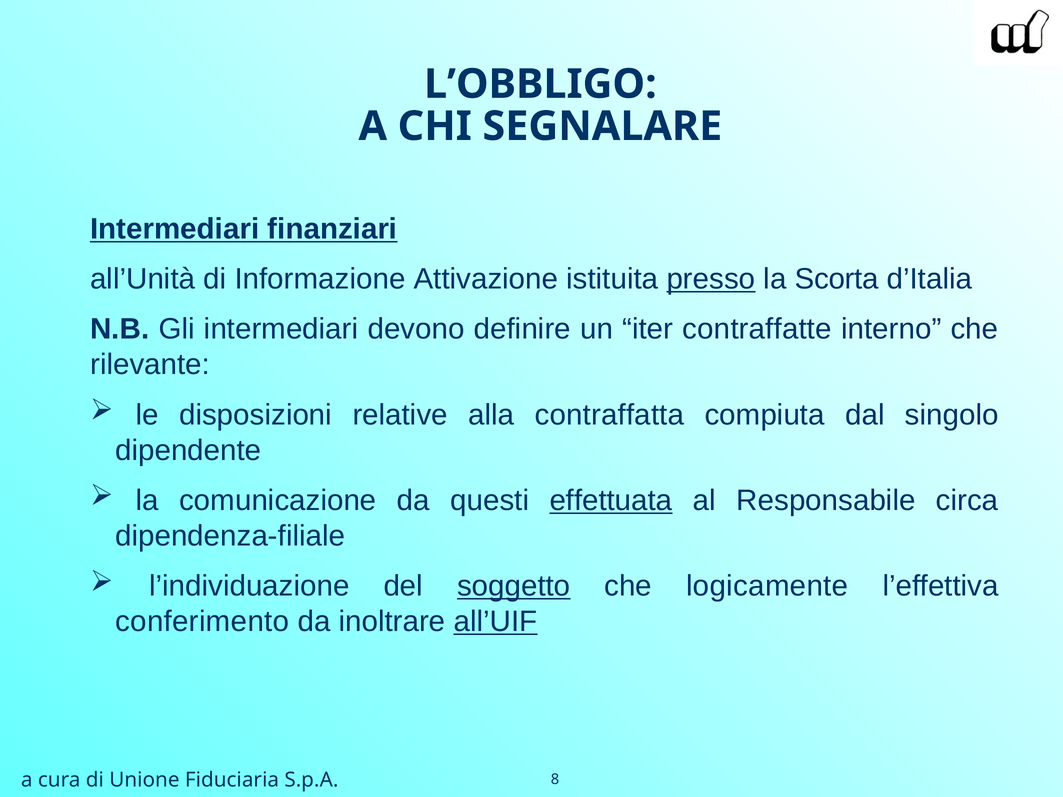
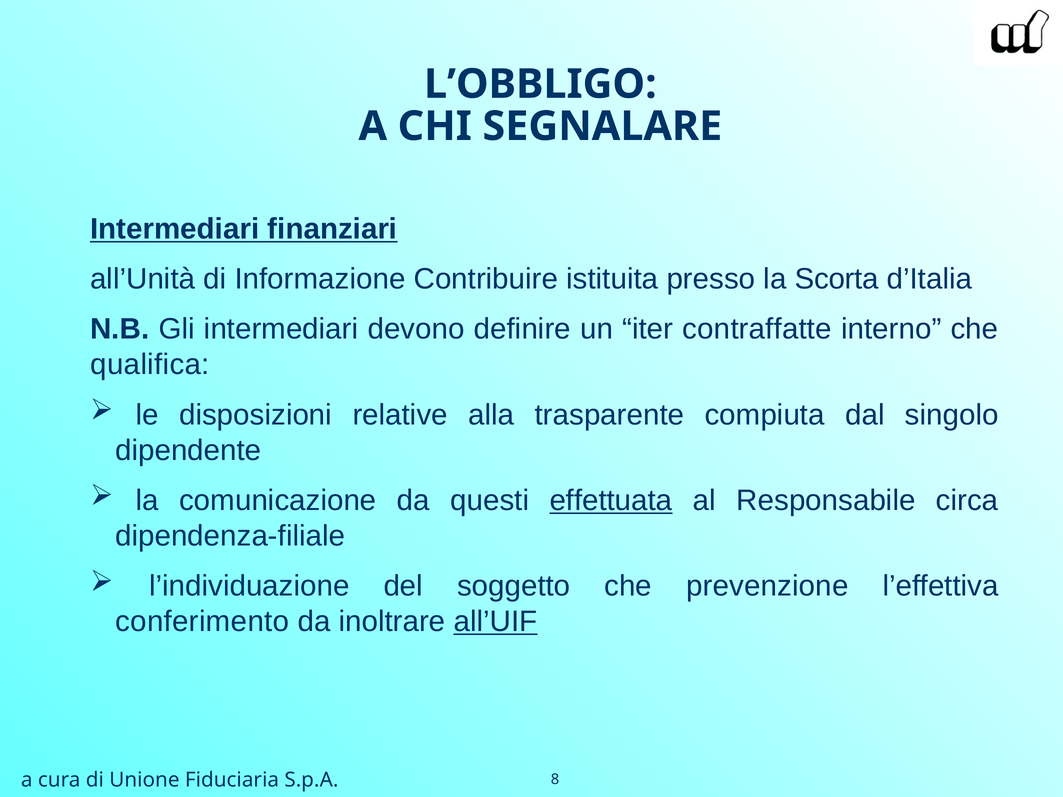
Attivazione: Attivazione -> Contribuire (486, 279)
presso underline: present -> none (711, 279)
rilevante: rilevante -> qualifica (150, 365)
contraffatta: contraffatta -> trasparente (610, 415)
soggetto underline: present -> none (514, 586)
logicamente: logicamente -> prevenzione (767, 586)
